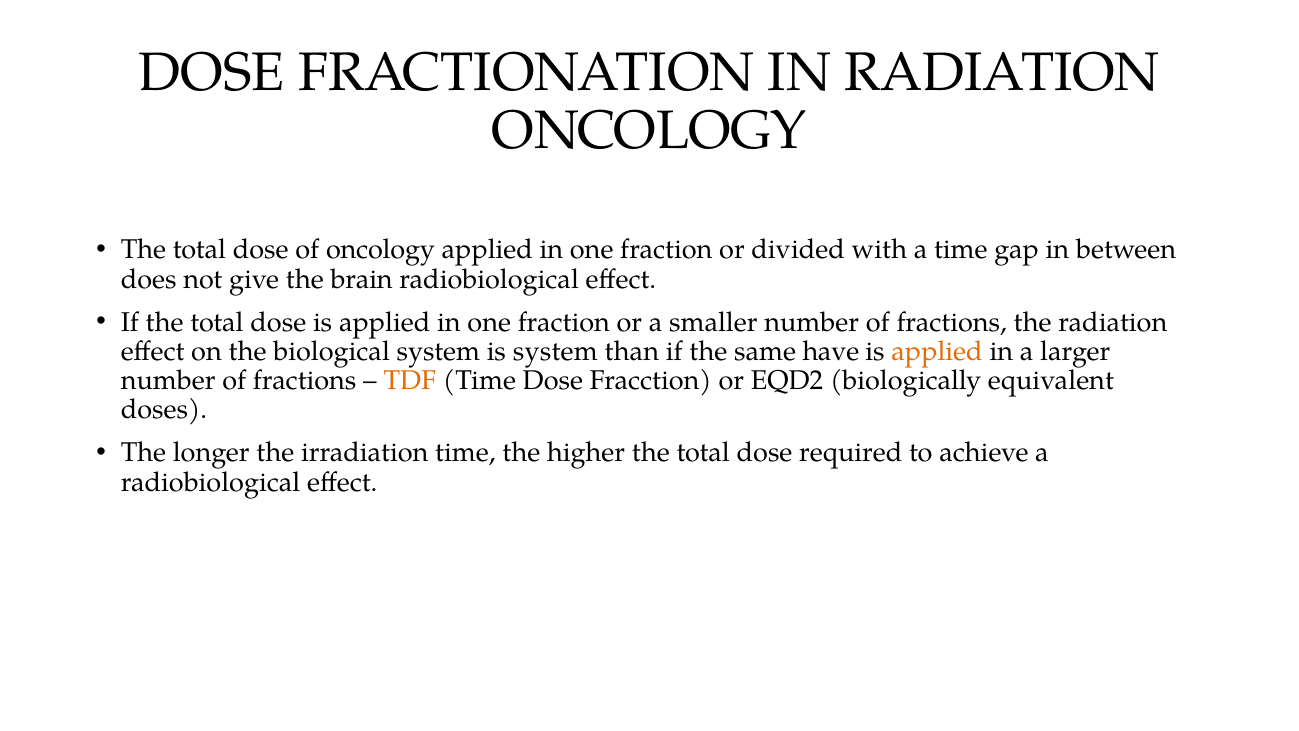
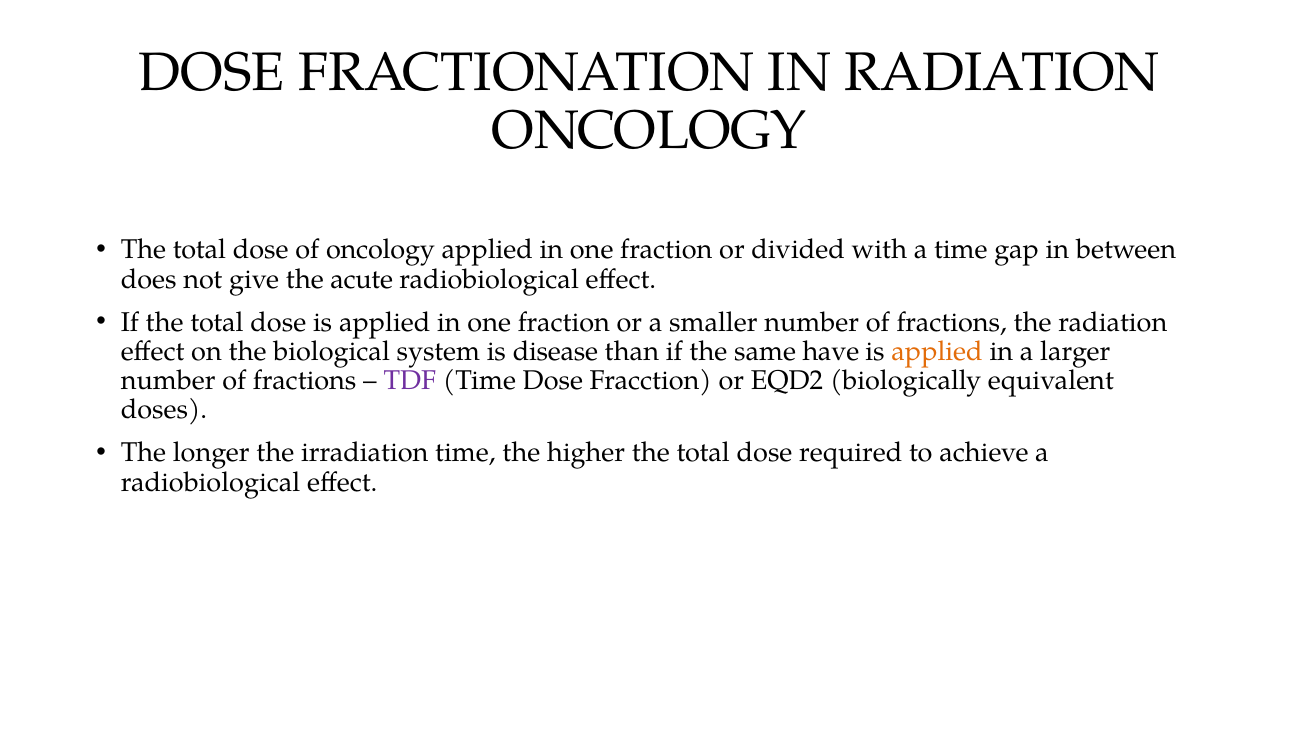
brain: brain -> acute (362, 279)
is system: system -> disease (555, 351)
TDF colour: orange -> purple (410, 381)
